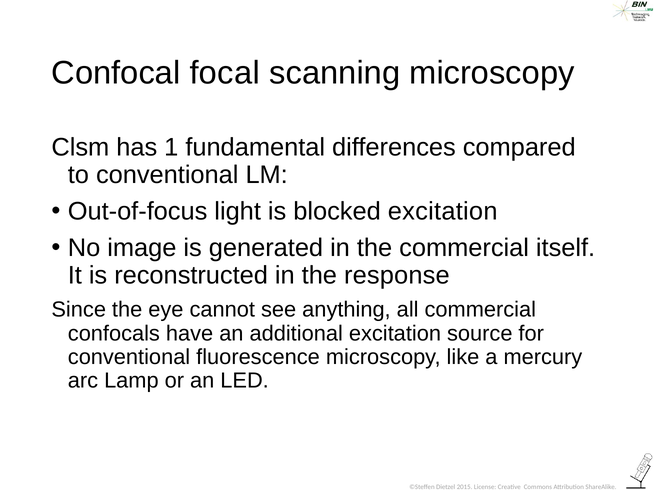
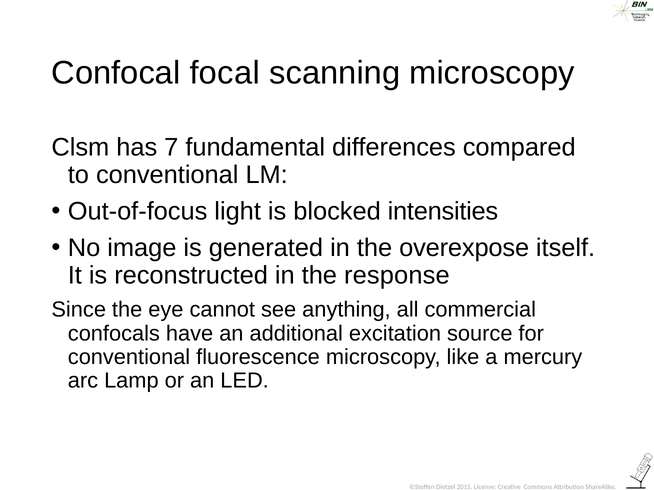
1: 1 -> 7 (171, 147)
blocked excitation: excitation -> intensities (443, 211)
the commercial: commercial -> overexpose (464, 248)
